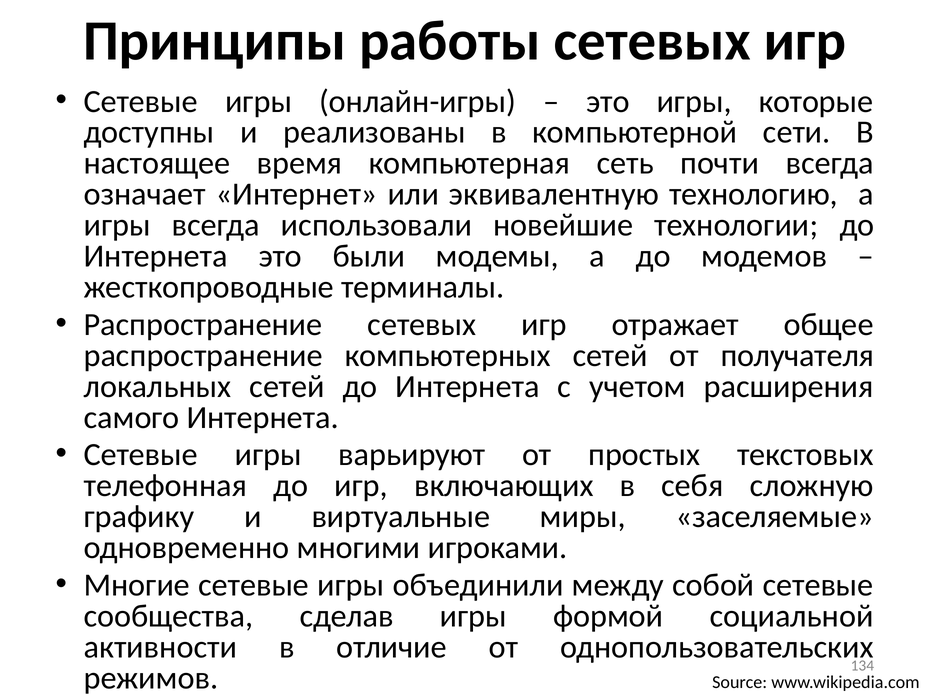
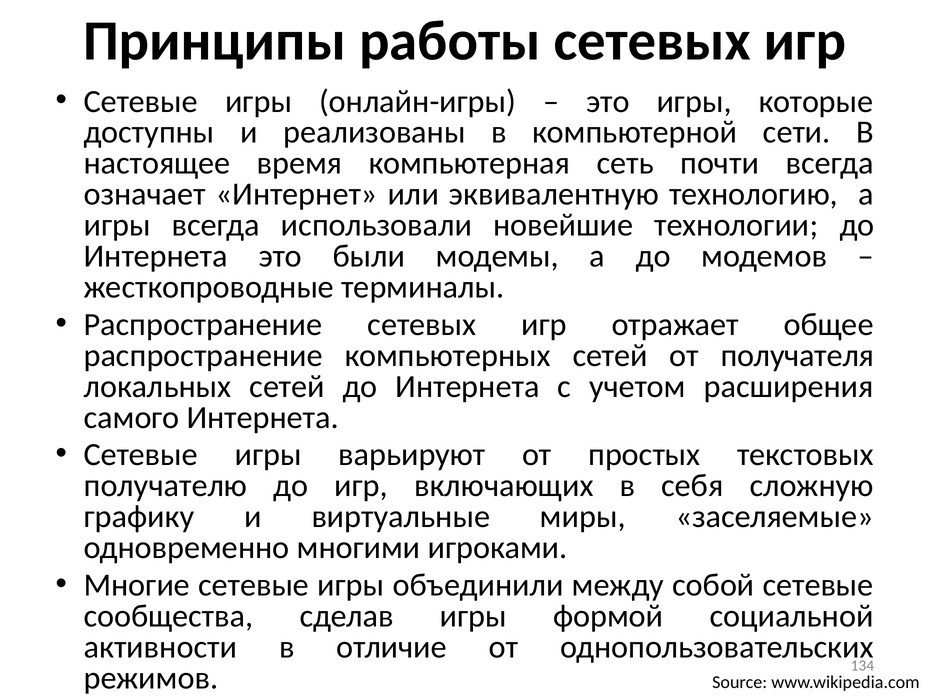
телефонная: телефонная -> получателю (166, 486)
